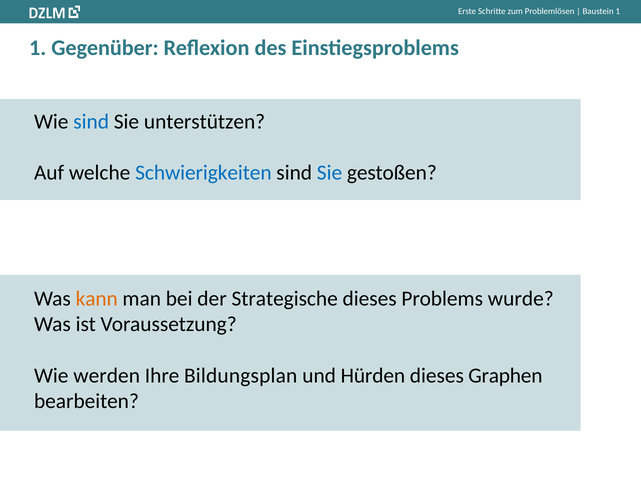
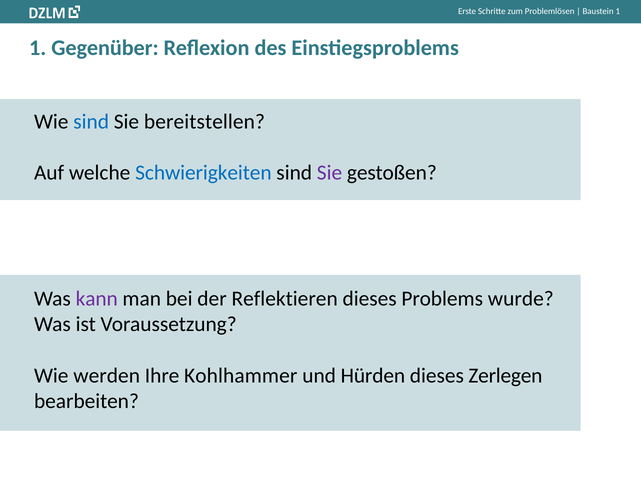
unterstützen: unterstützen -> bereitstellen (204, 122)
Sie colour: blue -> purple (330, 173)
kann colour: orange -> purple (97, 299)
Strategische: Strategische -> Reflektieren (285, 299)
Bildungsplan: Bildungsplan -> Kohlhammer (241, 376)
Graphen: Graphen -> Zerlegen (505, 376)
